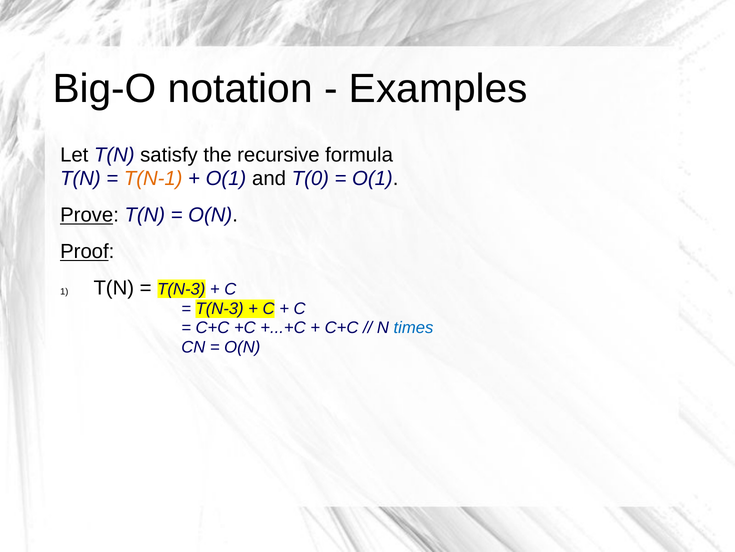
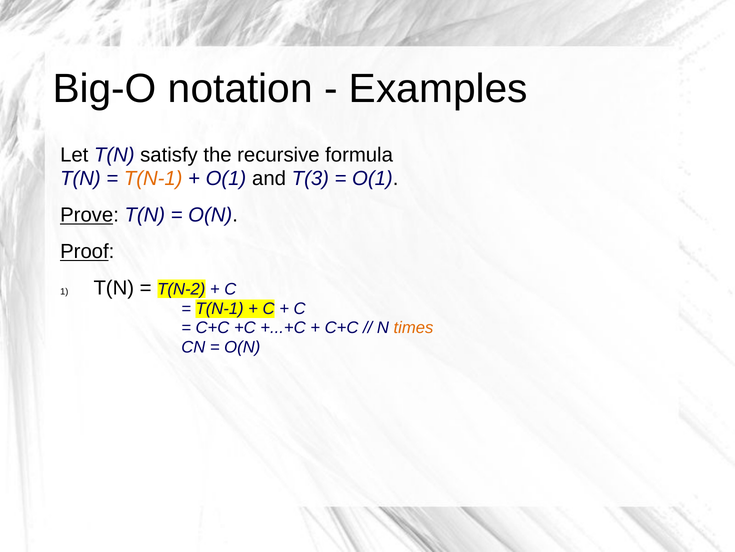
T(0: T(0 -> T(3 (310, 178)
T(N-3: T(N-3 -> T(N-2 (181, 289)
T(N-3: T(N-3 -> T(N-1 (220, 308)
times colour: blue -> orange (413, 327)
